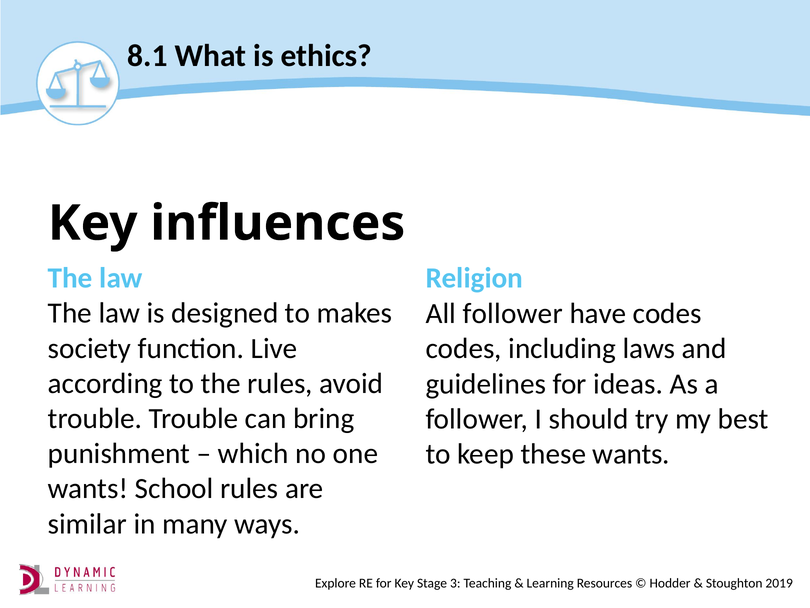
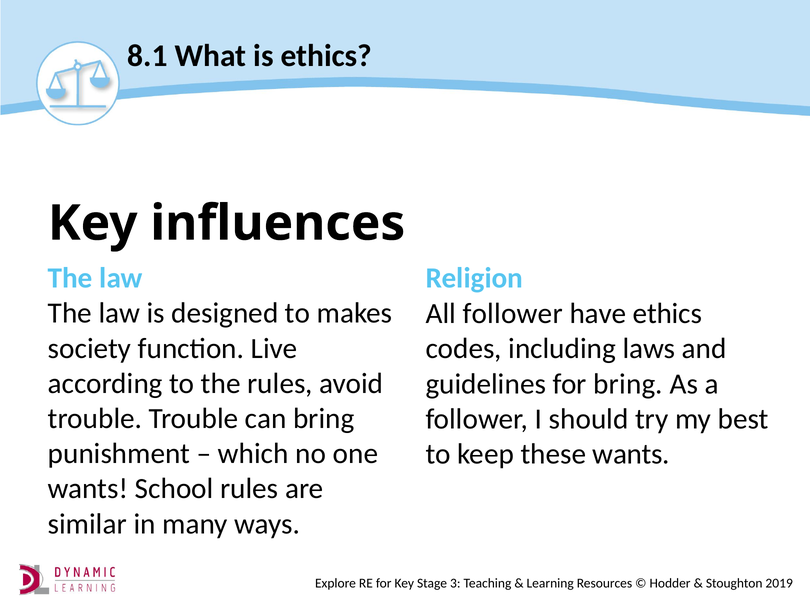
have codes: codes -> ethics (667, 313)
for ideas: ideas -> bring (628, 384)
